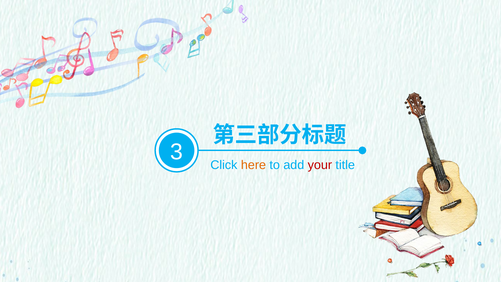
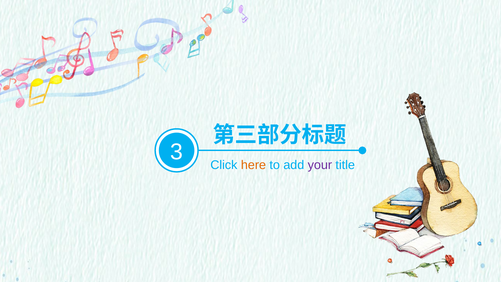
your colour: red -> purple (320, 165)
